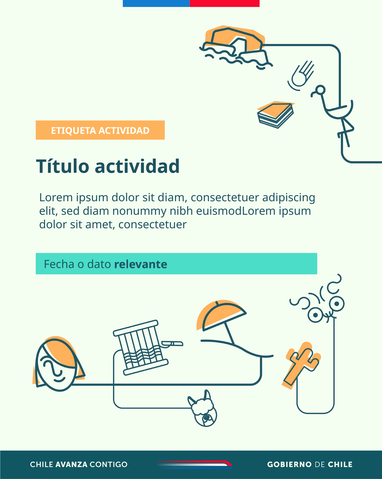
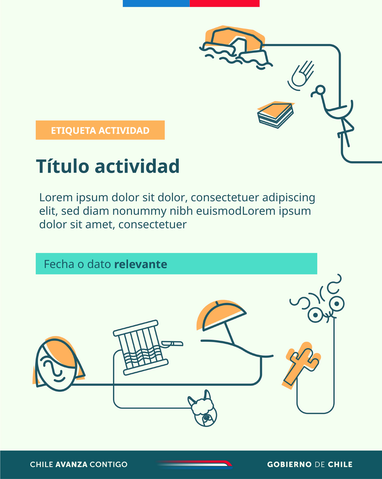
sit diam: diam -> dolor (173, 198)
